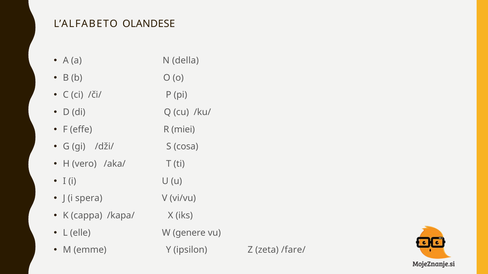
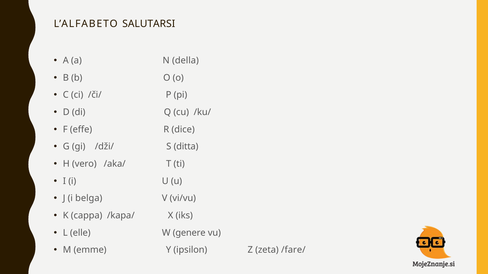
OLANDESE: OLANDESE -> SALUTARSI (149, 24)
miei: miei -> dice (183, 130)
cosa: cosa -> ditta (186, 147)
spera: spera -> belga (89, 199)
